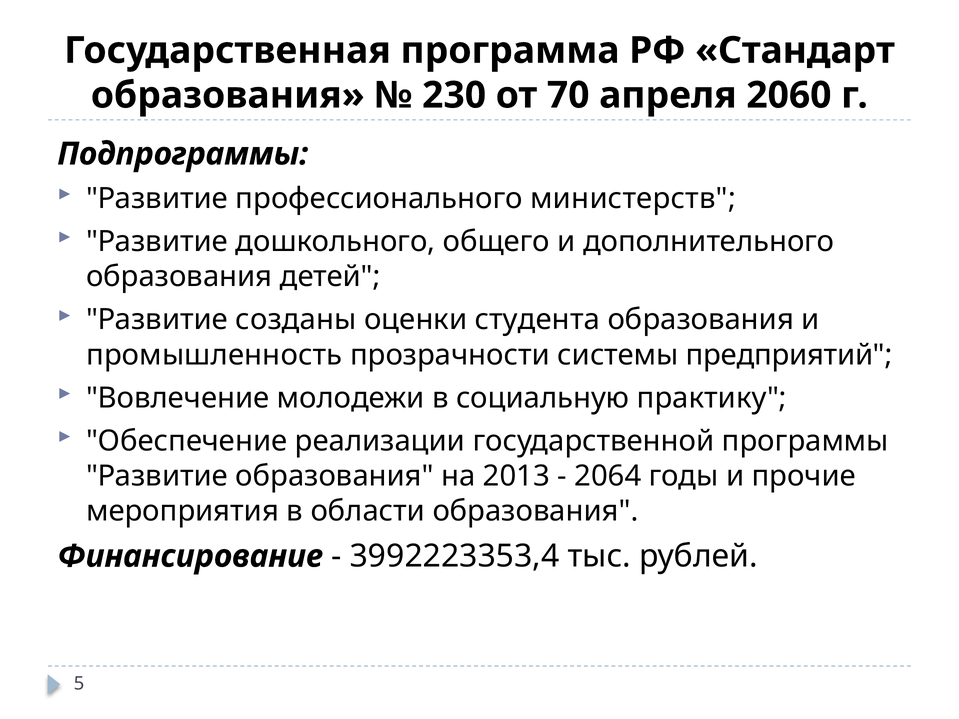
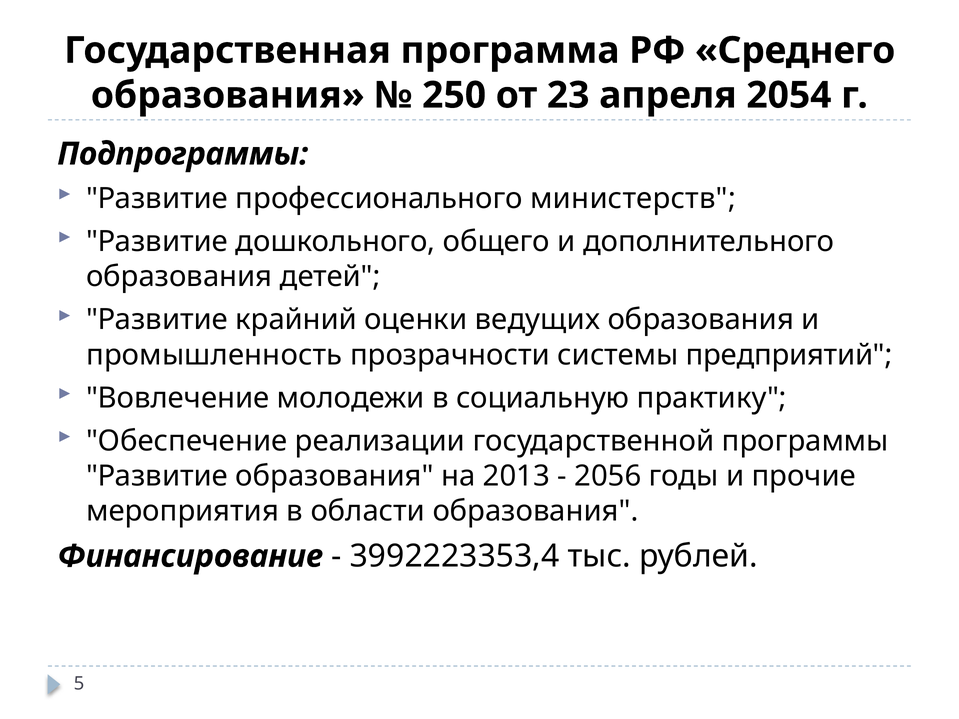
Стандарт: Стандарт -> Среднего (795, 51)
230: 230 -> 250 (454, 95)
70: 70 -> 23 (568, 95)
2060: 2060 -> 2054 (789, 95)
созданы: созданы -> крайний (296, 320)
студента: студента -> ведущих (537, 320)
2064: 2064 -> 2056 (608, 476)
